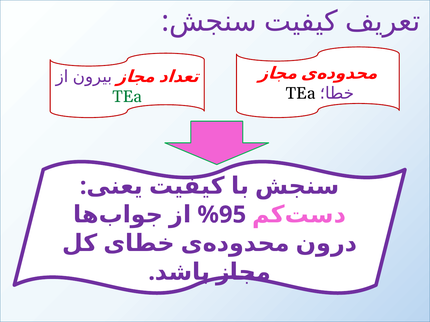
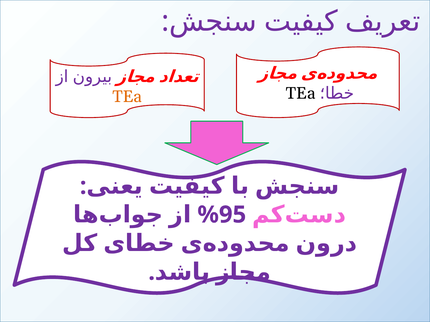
TEa colour: green -> orange (127, 97)
